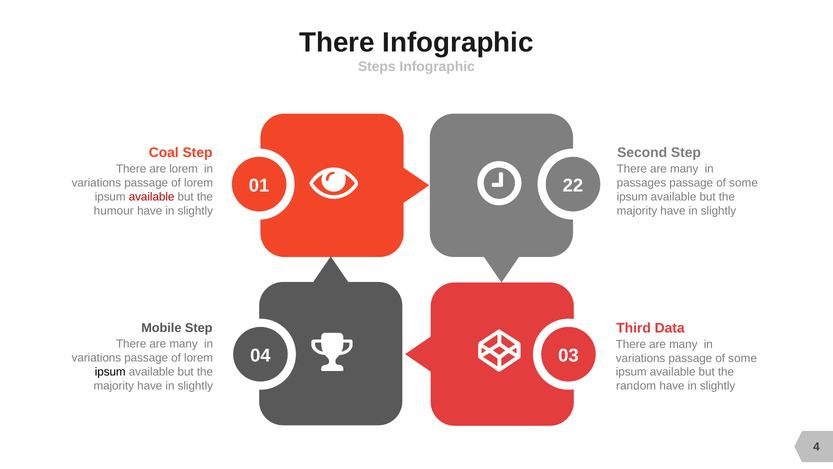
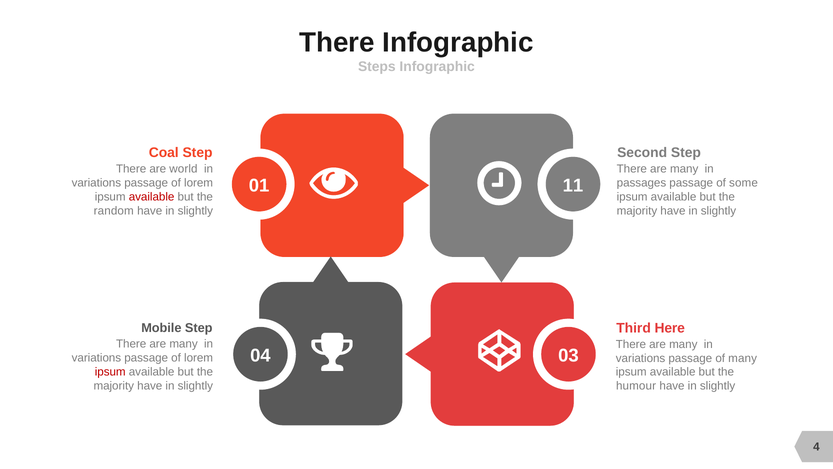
are lorem: lorem -> world (183, 169)
22: 22 -> 11 (573, 185)
humour: humour -> random (114, 211)
Data: Data -> Here (670, 328)
variations passage of some: some -> many (743, 358)
ipsum colour: black -> red (110, 371)
random: random -> humour (636, 386)
